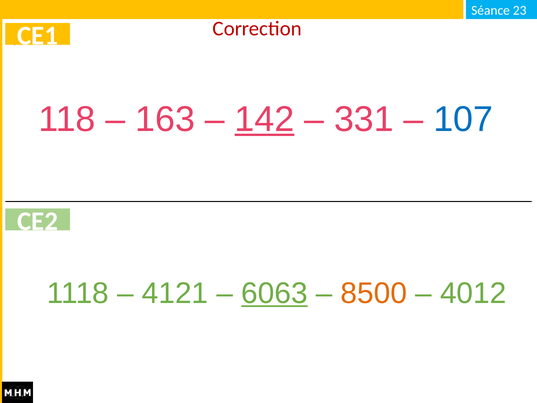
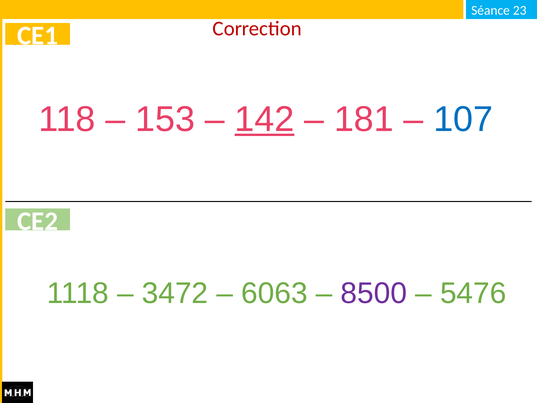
163: 163 -> 153 (165, 119)
331: 331 -> 181 (364, 119)
4121: 4121 -> 3472 (175, 293)
6063 underline: present -> none (274, 293)
8500 colour: orange -> purple (374, 293)
4012: 4012 -> 5476 (473, 293)
